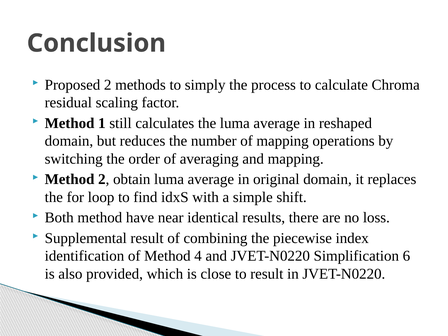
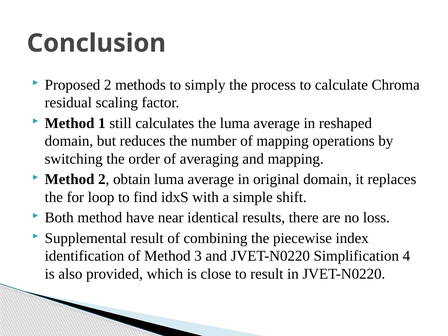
4: 4 -> 3 (198, 256)
6: 6 -> 4 (406, 256)
